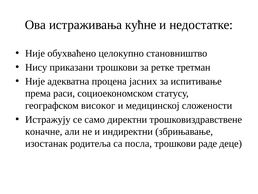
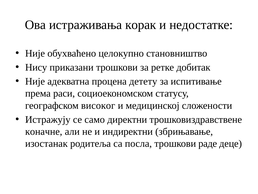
кућне: кућне -> корак (141, 25)
третман: третман -> добитак (193, 67)
јасних: јасних -> детету (143, 81)
